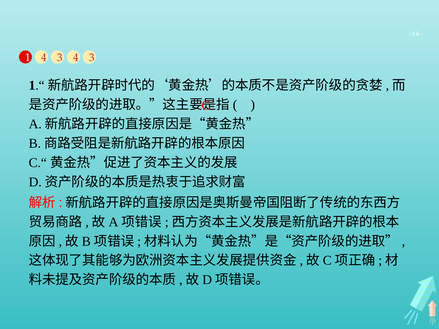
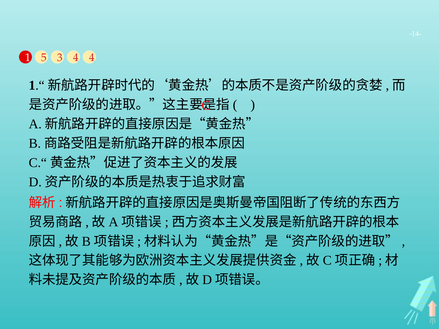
1 4: 4 -> 5 (44, 58)
3 4 3: 3 -> 4 (92, 58)
